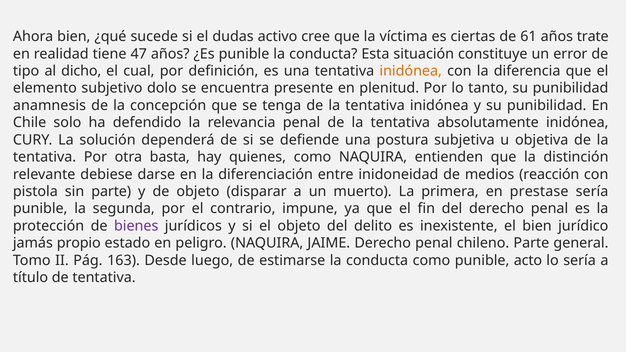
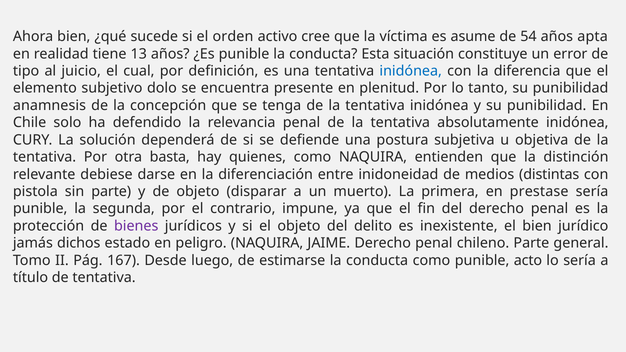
dudas: dudas -> orden (233, 37)
ciertas: ciertas -> asume (473, 37)
61: 61 -> 54 (528, 37)
trate: trate -> apta (593, 37)
47: 47 -> 13 (139, 54)
dicho: dicho -> juicio (81, 71)
inidónea colour: orange -> blue (411, 71)
reacción: reacción -> distintas (549, 174)
propio: propio -> dichos (79, 243)
163: 163 -> 167 (124, 260)
